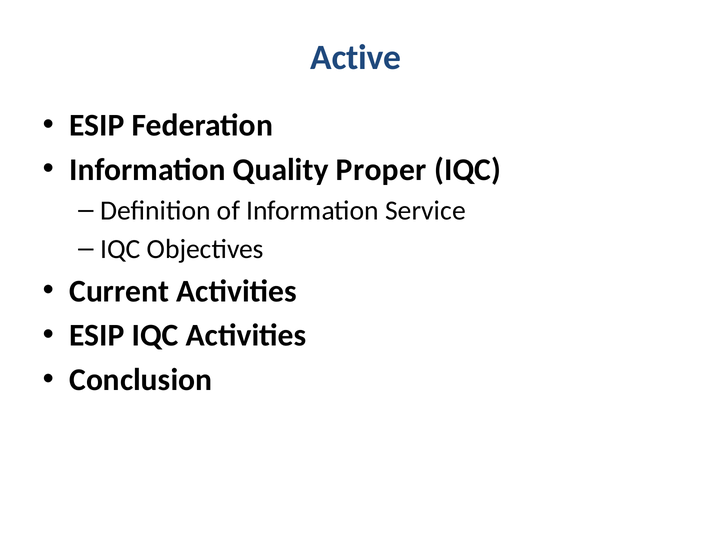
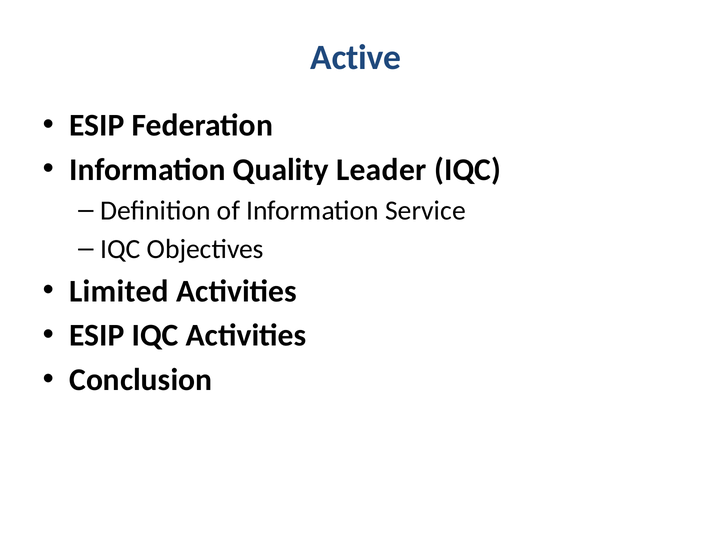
Proper: Proper -> Leader (381, 170)
Current: Current -> Limited (119, 291)
